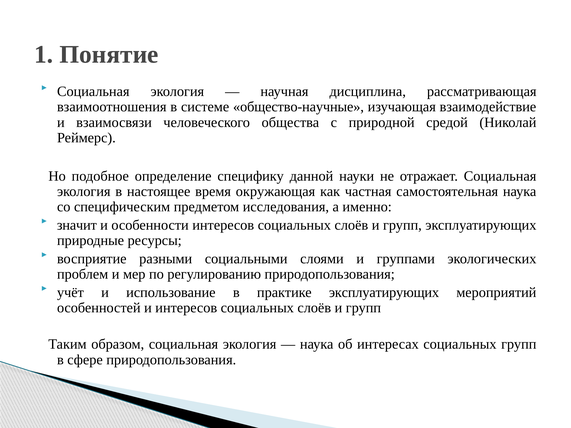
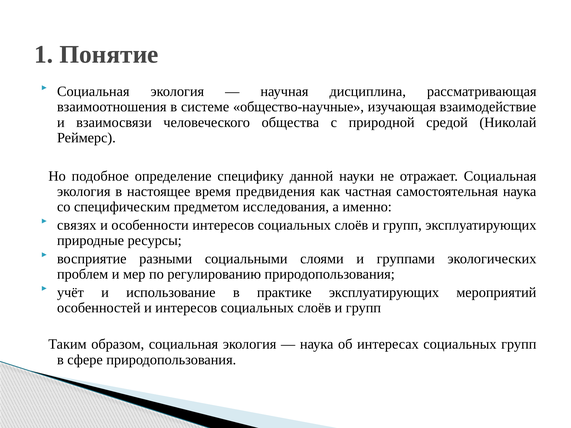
окружающая: окружающая -> предвидения (275, 191)
значит: значит -> связях (77, 225)
